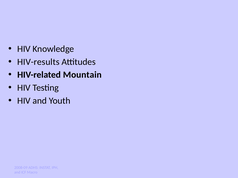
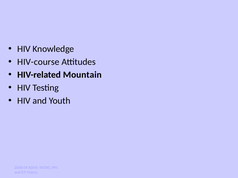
HIV-results: HIV-results -> HIV-course (38, 62)
